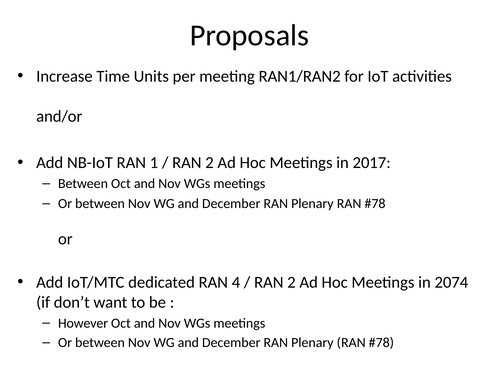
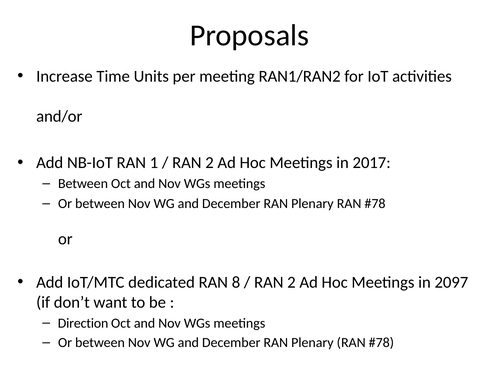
4: 4 -> 8 (236, 282)
2074: 2074 -> 2097 (451, 282)
However: However -> Direction (83, 323)
